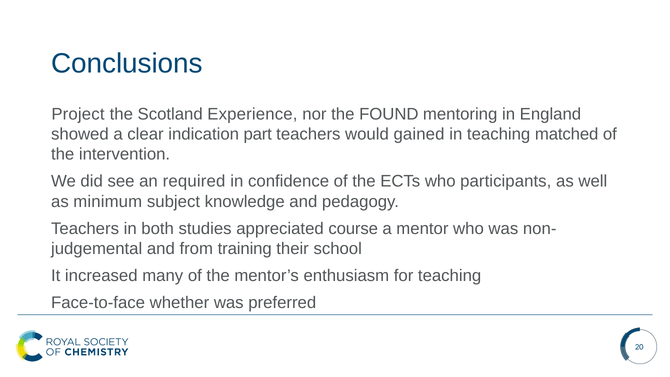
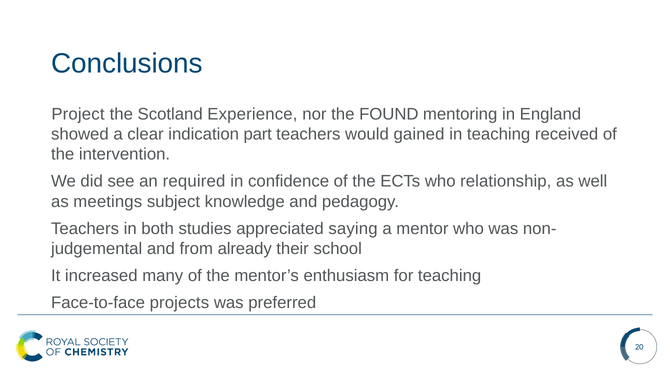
matched: matched -> received (567, 134)
participants: participants -> relationship (506, 181)
minimum: minimum -> meetings (108, 201)
course: course -> saying (353, 229)
training: training -> already (245, 249)
whether: whether -> projects (179, 303)
